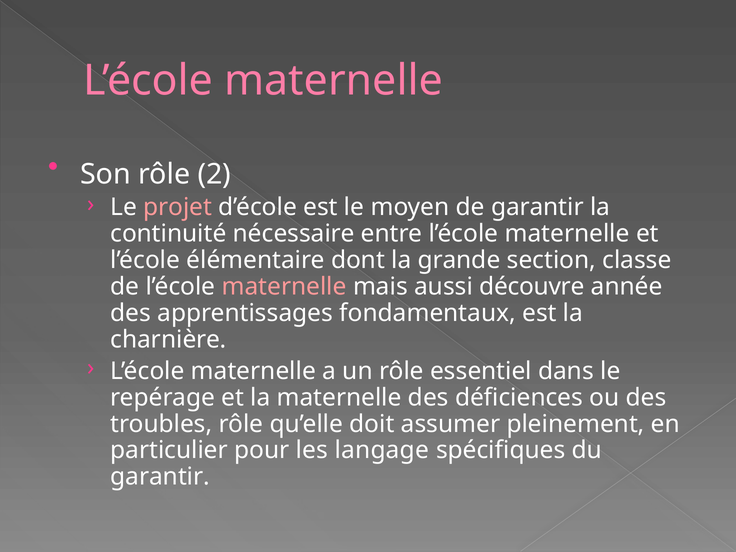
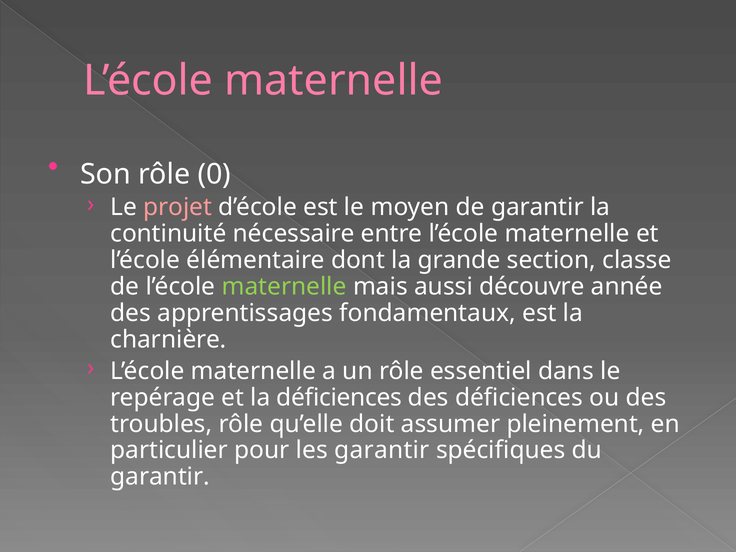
2: 2 -> 0 (214, 174)
maternelle colour: pink -> light green (284, 287)
la maternelle: maternelle -> déficiences (339, 397)
les langage: langage -> garantir (382, 450)
